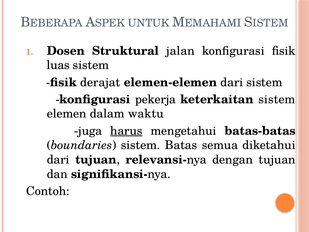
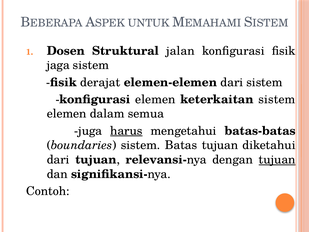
luas: luas -> jaga (58, 65)
konfigurasi pekerja: pekerja -> elemen (155, 99)
waktu: waktu -> semua (146, 114)
Batas semua: semua -> tujuan (220, 145)
tujuan underline: none -> present (277, 160)
